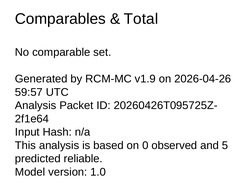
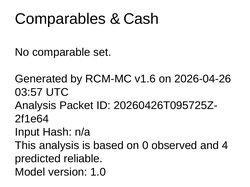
Total: Total -> Cash (141, 19)
v1.9: v1.9 -> v1.6 (145, 79)
59:57: 59:57 -> 03:57 (29, 92)
5: 5 -> 4 (225, 146)
